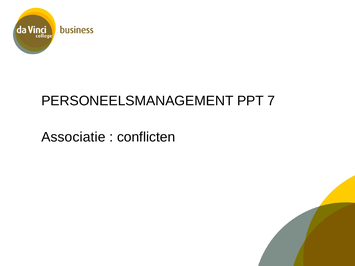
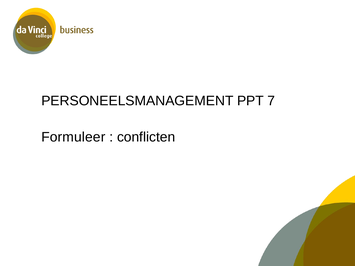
Associatie: Associatie -> Formuleer (73, 137)
